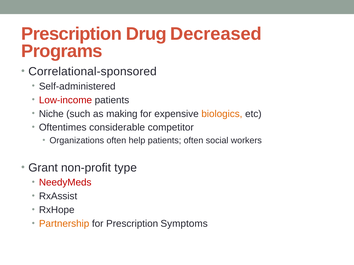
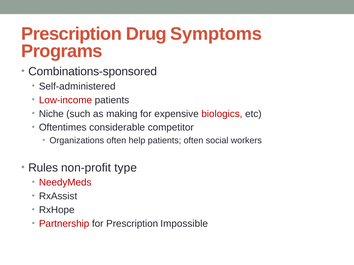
Decreased: Decreased -> Symptoms (216, 34)
Correlational-sponsored: Correlational-sponsored -> Combinations-sponsored (93, 72)
biologics colour: orange -> red (222, 114)
Grant: Grant -> Rules (43, 168)
Partnership colour: orange -> red (64, 224)
Symptoms: Symptoms -> Impossible (184, 224)
